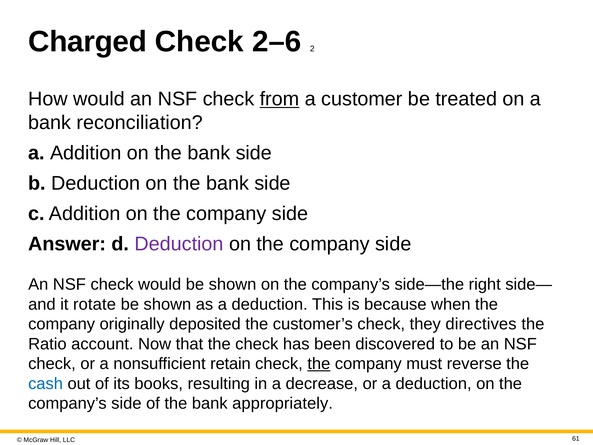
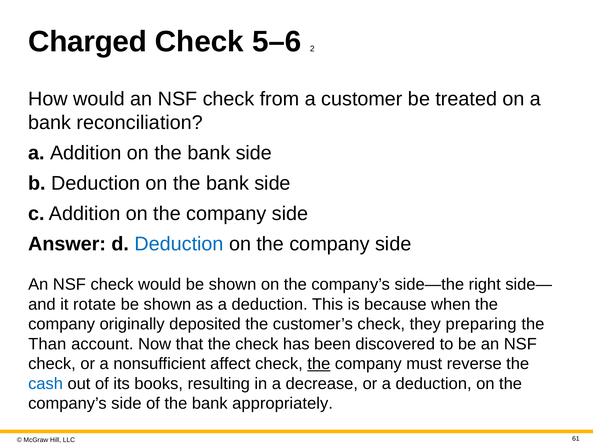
2–6: 2–6 -> 5–6 (277, 42)
from underline: present -> none (280, 99)
Deduction colour: purple -> blue (179, 244)
directives: directives -> preparing (481, 324)
Ratio: Ratio -> Than (47, 344)
retain: retain -> affect (230, 364)
